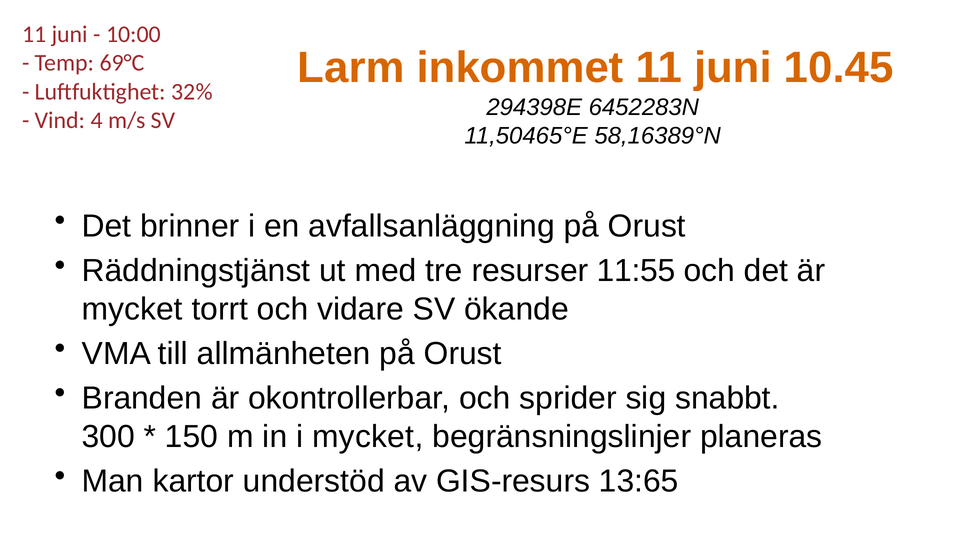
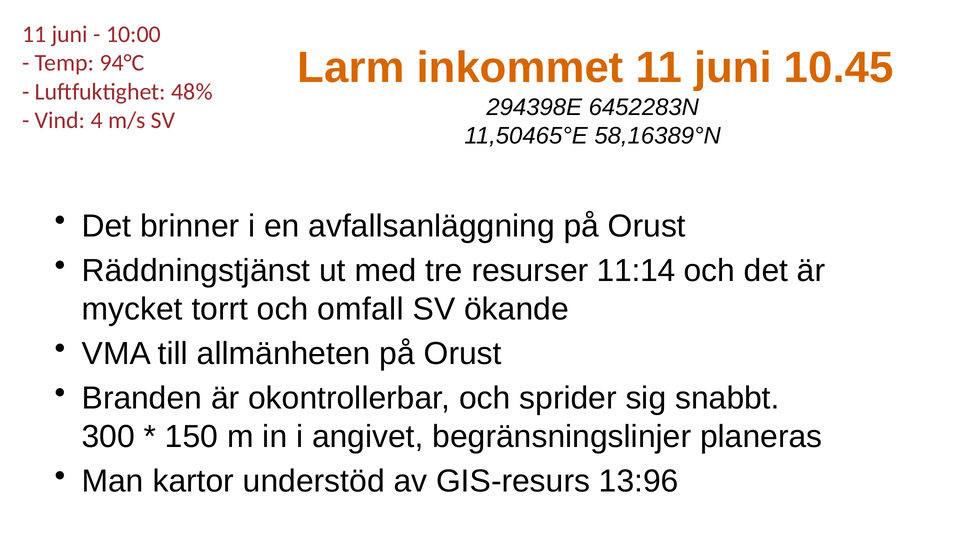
69°C: 69°C -> 94°C (122, 63)
32%: 32% -> 48% (192, 92)
11:55: 11:55 -> 11:14 (636, 271)
vidare: vidare -> omfall (360, 309)
i mycket: mycket -> angivet (368, 436)
13:65: 13:65 -> 13:96 (639, 481)
